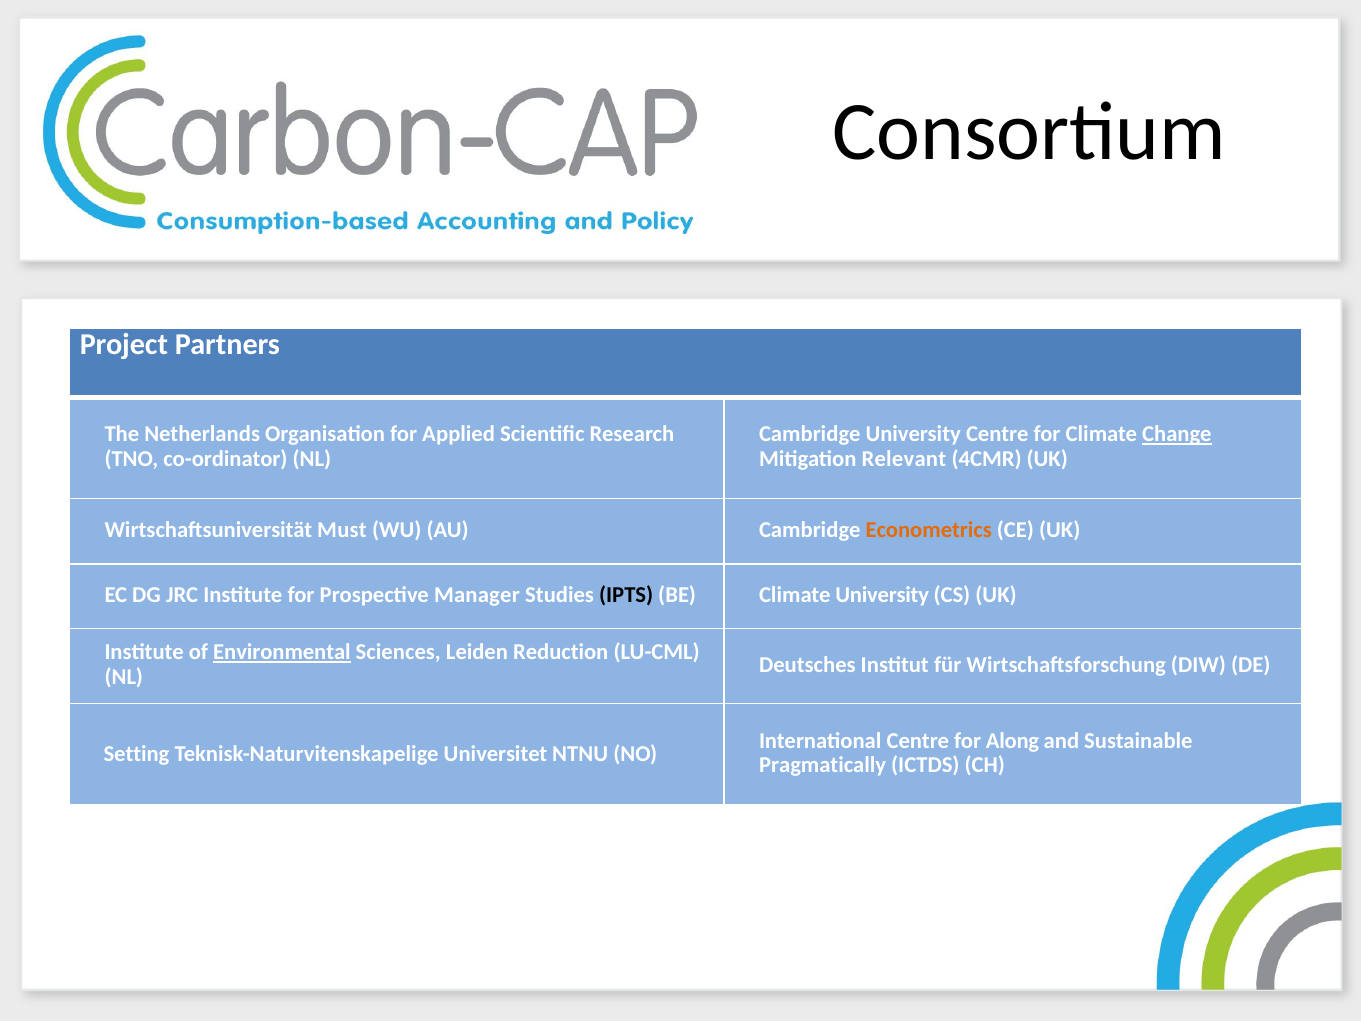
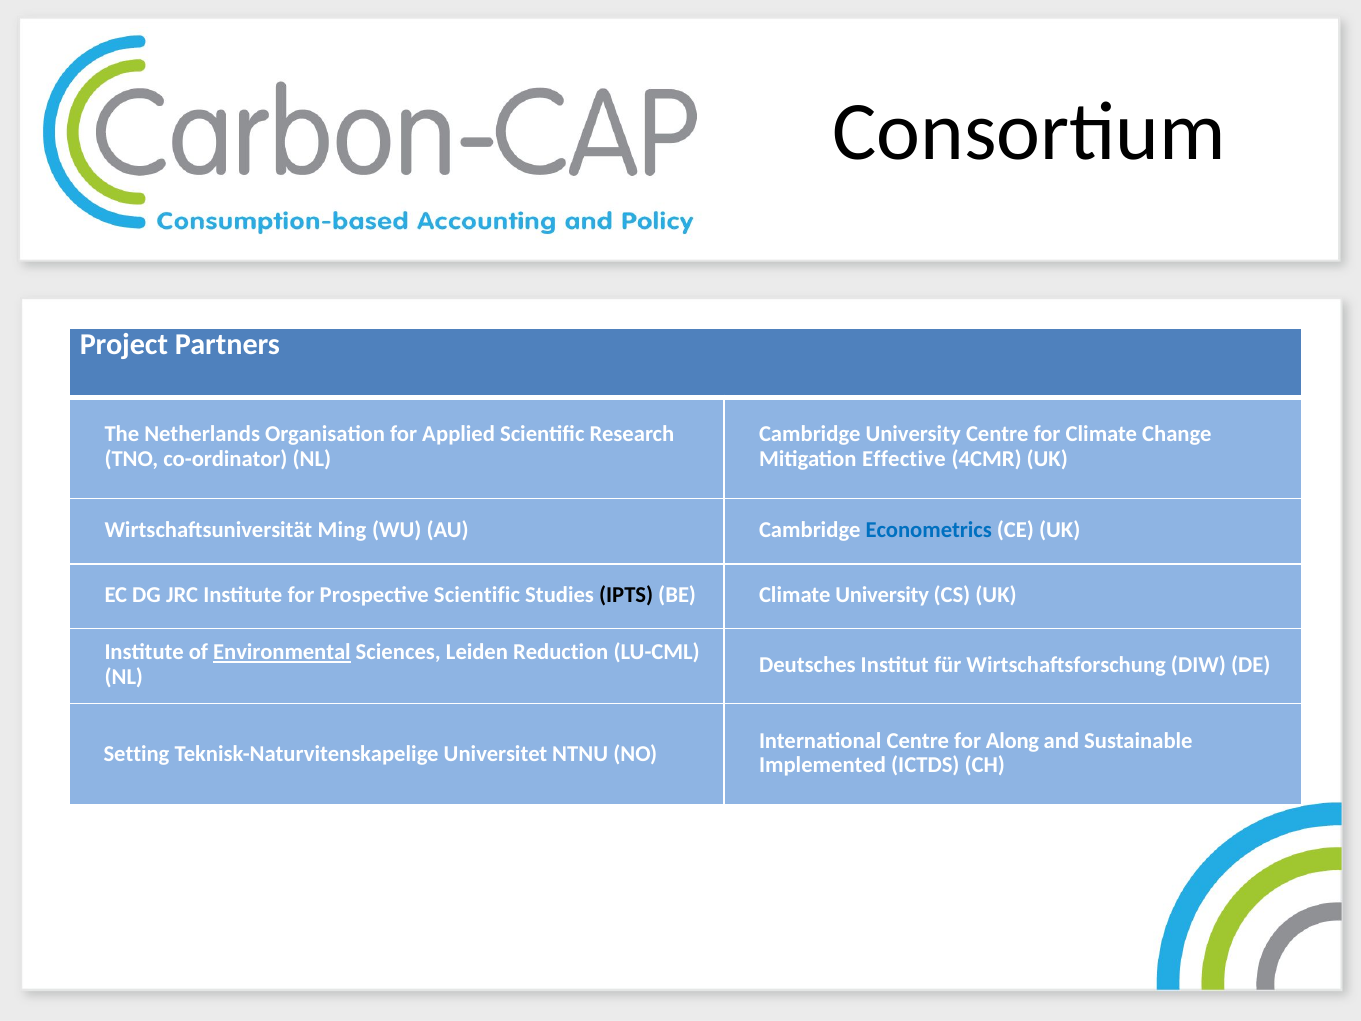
Change underline: present -> none (1177, 434)
Relevant: Relevant -> Effective (904, 459)
Must: Must -> Ming (342, 530)
Econometrics colour: orange -> blue (929, 530)
Prospective Manager: Manager -> Scientific (477, 595)
Pragmatically: Pragmatically -> Implemented (823, 765)
